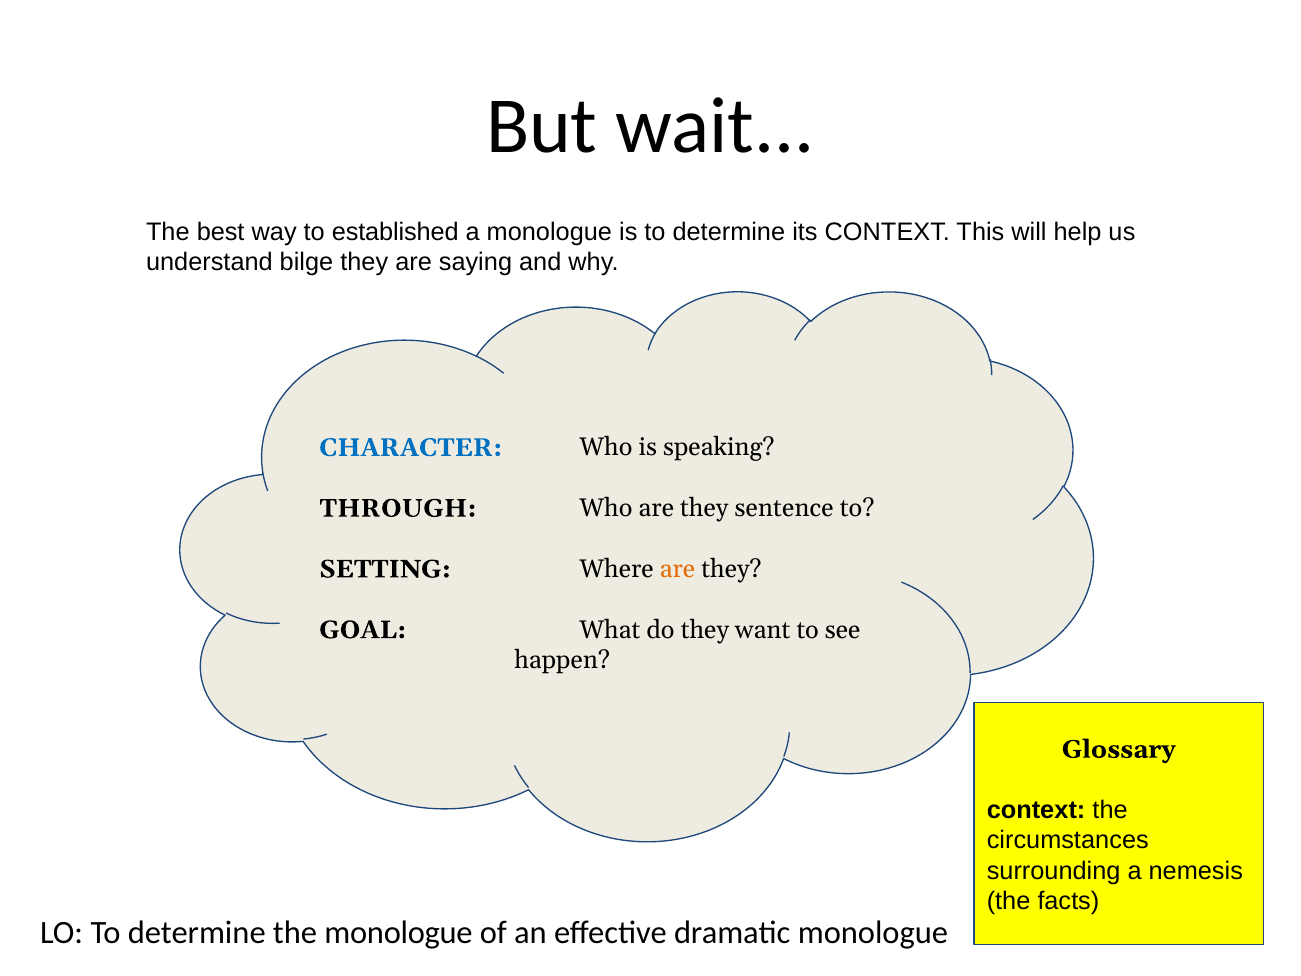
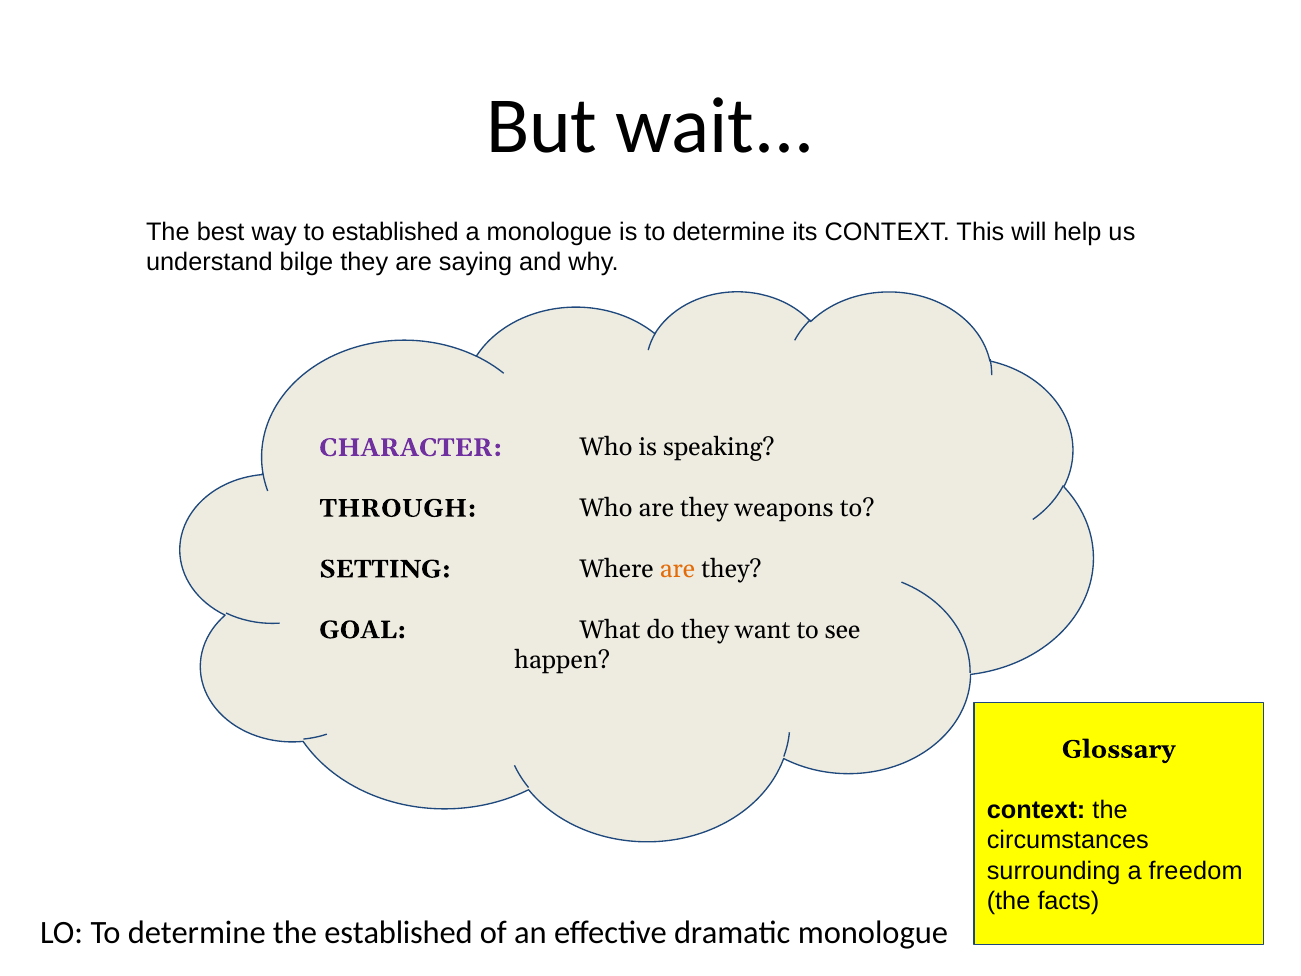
CHARACTER colour: blue -> purple (411, 447)
sentence: sentence -> weapons (784, 508)
nemesis: nemesis -> freedom (1196, 871)
the monologue: monologue -> established (399, 933)
